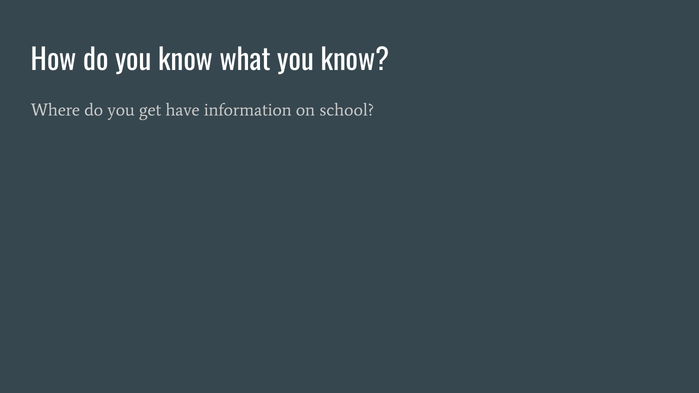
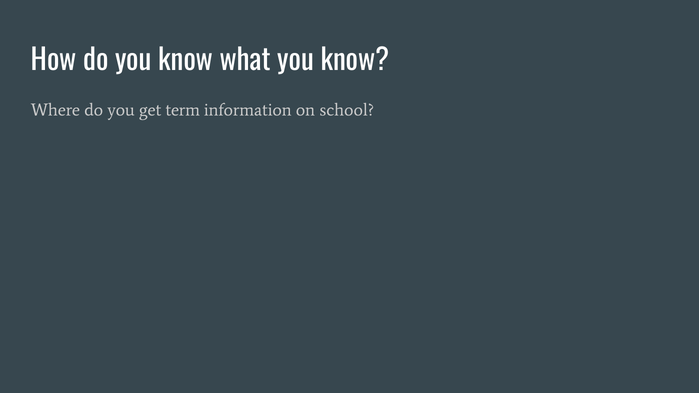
have: have -> term (183, 110)
